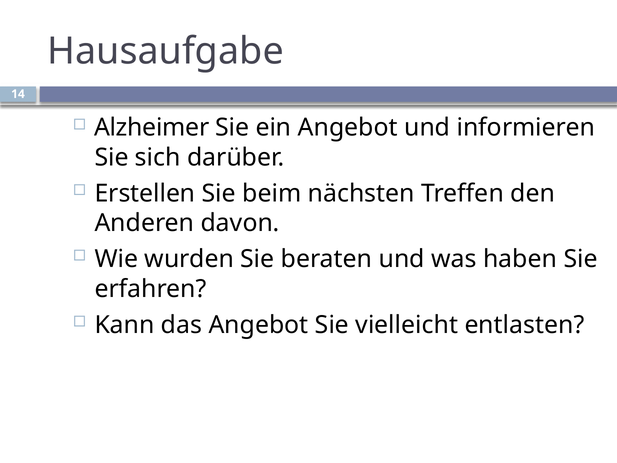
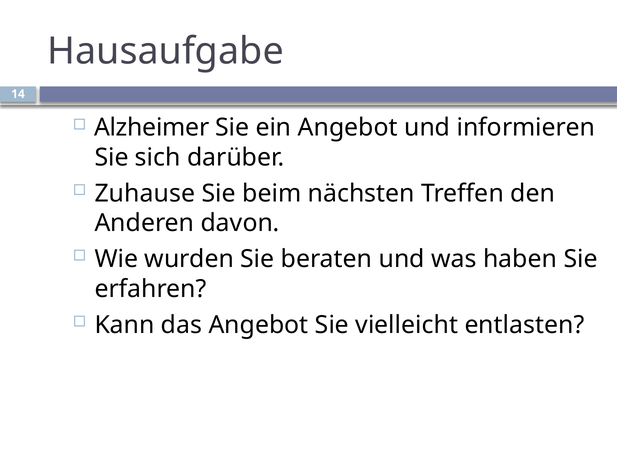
Erstellen: Erstellen -> Zuhause (145, 193)
